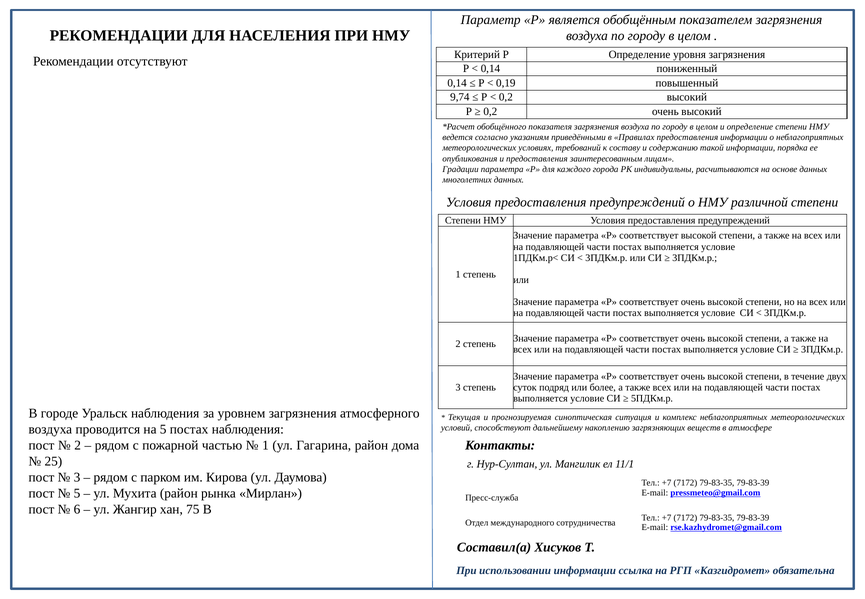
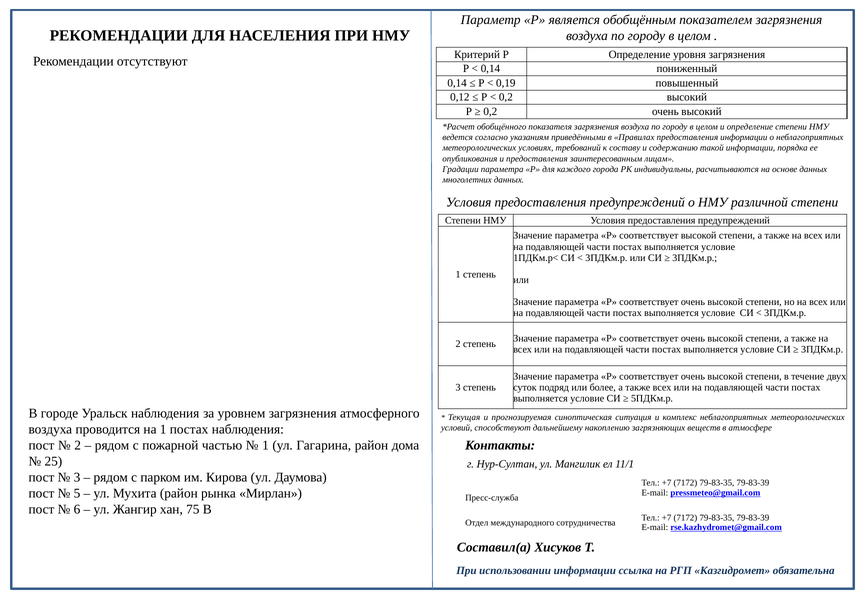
9,74: 9,74 -> 0,12 (460, 97)
на 5: 5 -> 1 (163, 429)
